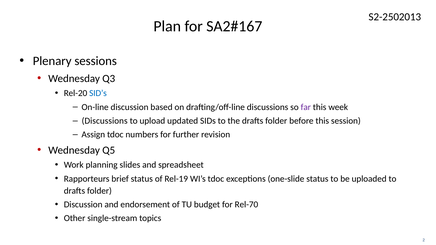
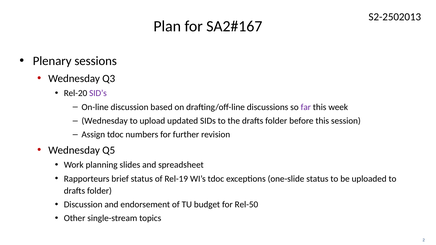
SID’s colour: blue -> purple (98, 93)
Discussions: Discussions -> Wednesday (105, 121)
Rel-70: Rel-70 -> Rel-50 (246, 205)
